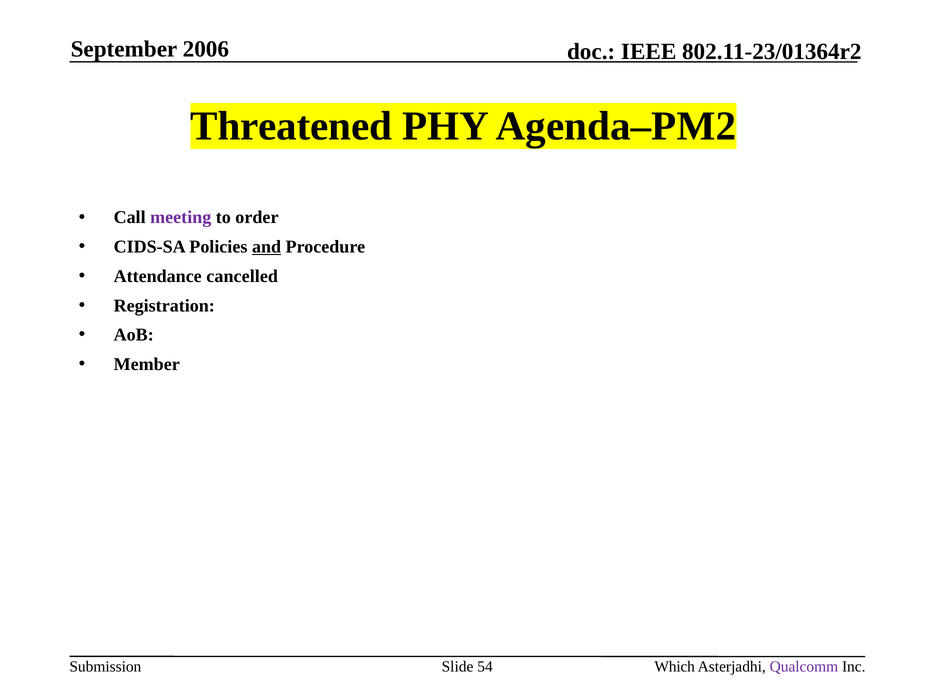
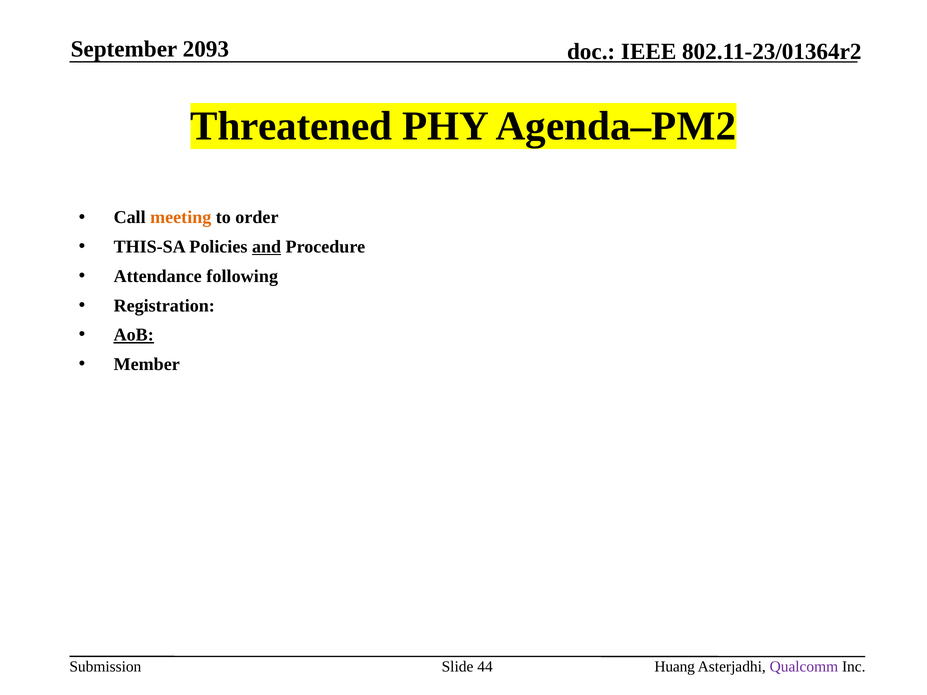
2006: 2006 -> 2093 (206, 49)
meeting colour: purple -> orange (181, 218)
CIDS-SA: CIDS-SA -> THIS-SA (150, 247)
cancelled: cancelled -> following (242, 276)
AoB underline: none -> present (134, 335)
54: 54 -> 44 (485, 667)
Which: Which -> Huang (675, 667)
